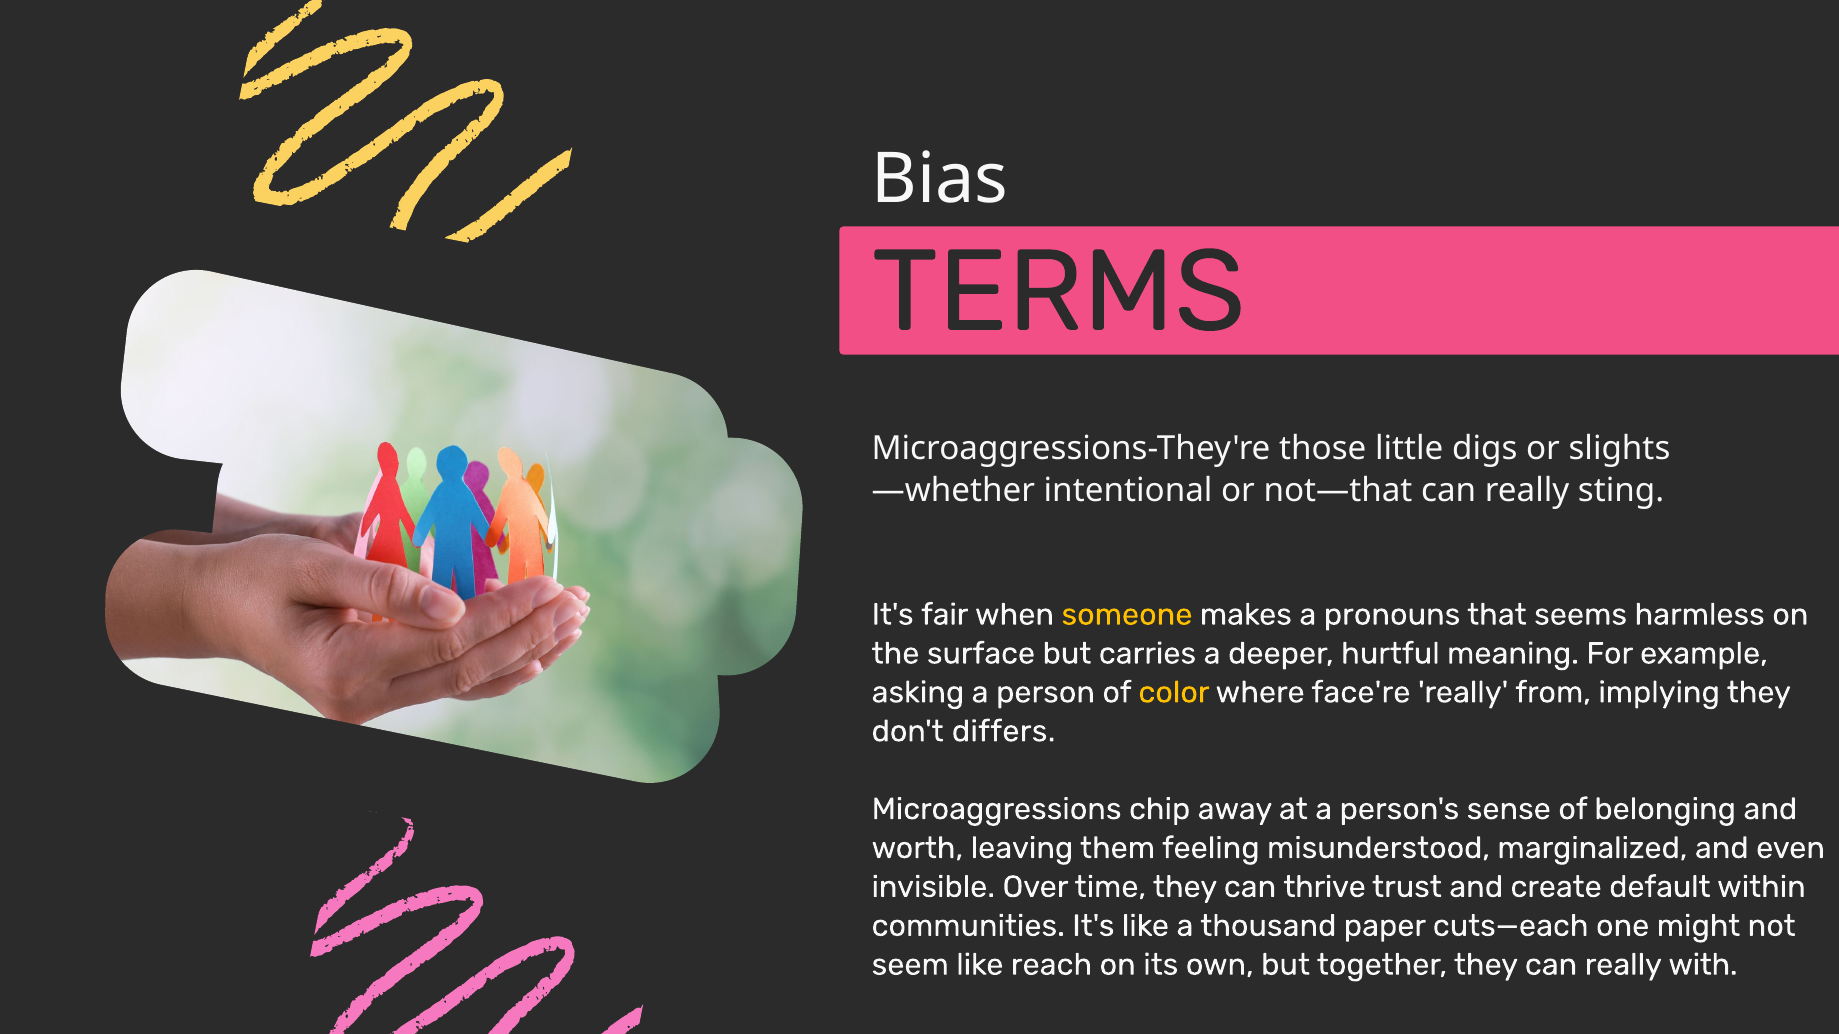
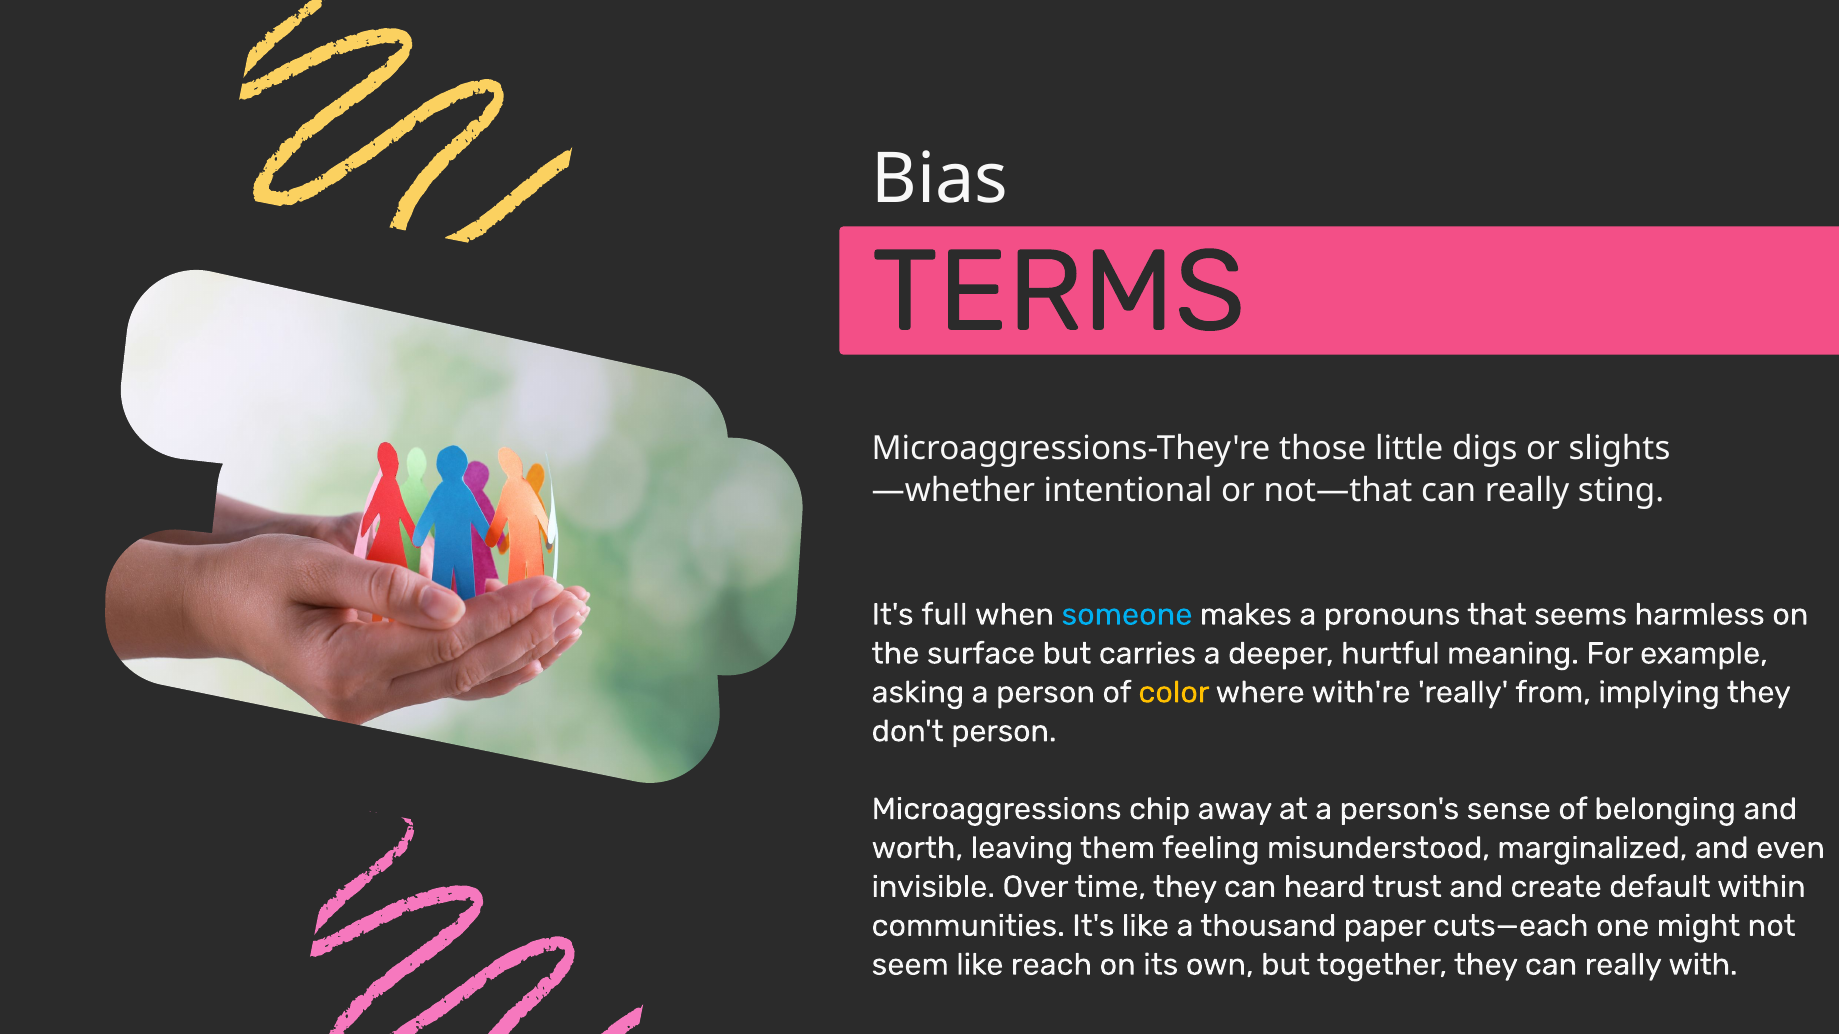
fair: fair -> full (944, 615)
someone colour: yellow -> light blue (1127, 615)
face're: face're -> with're (1361, 693)
don't differs: differs -> person (1004, 732)
thrive: thrive -> heard (1325, 887)
